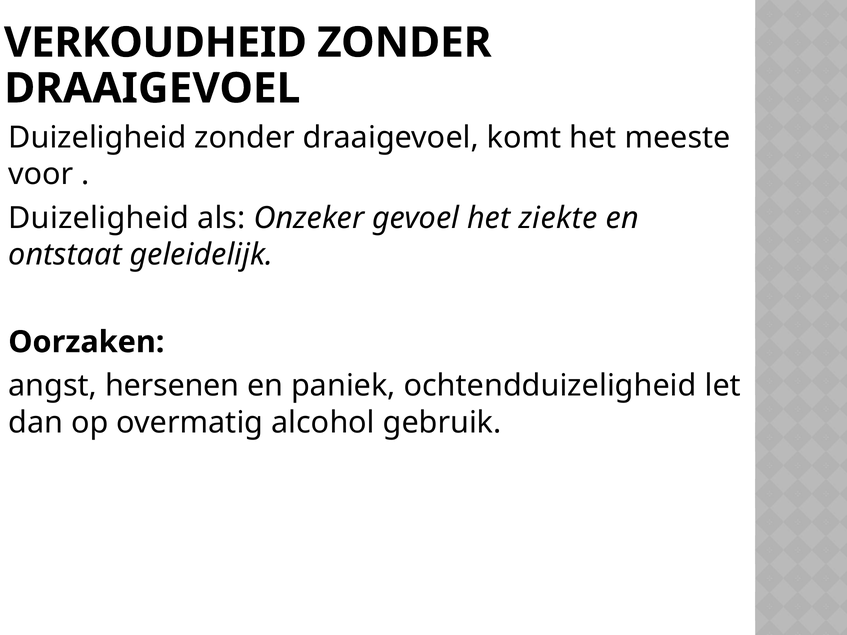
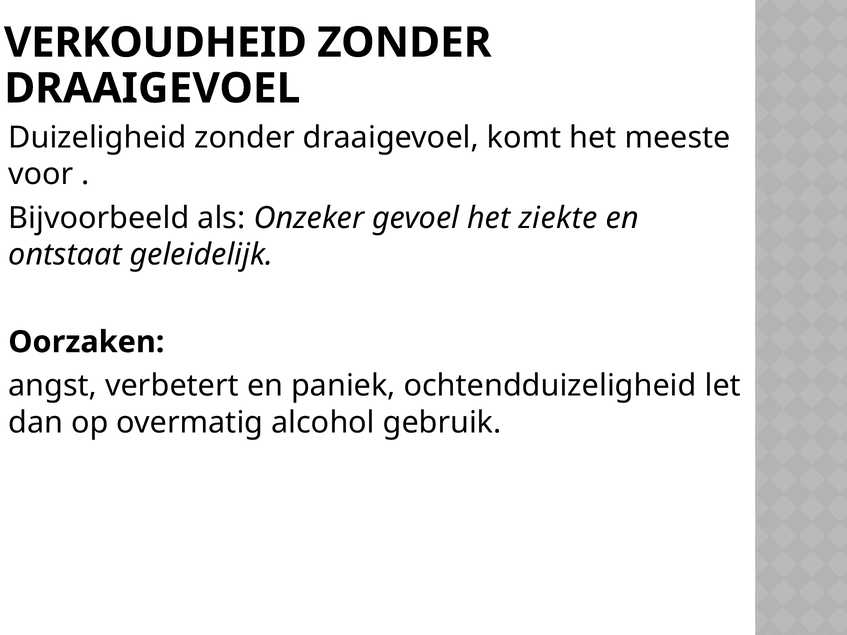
Duizeligheid: Duizeligheid -> Bijvoorbeeld (99, 218)
hersenen: hersenen -> verbetert (172, 386)
